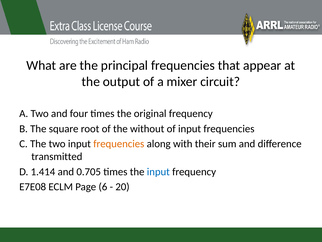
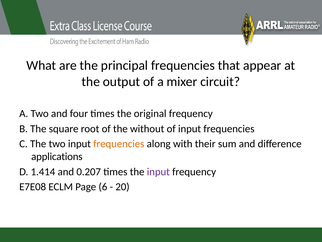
transmitted: transmitted -> applications (57, 156)
0.705: 0.705 -> 0.207 (89, 171)
input colour: blue -> purple (158, 171)
